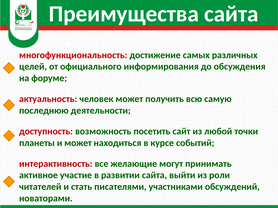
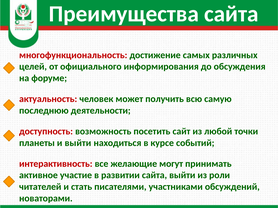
и может: может -> выйти (78, 143)
